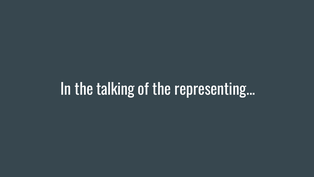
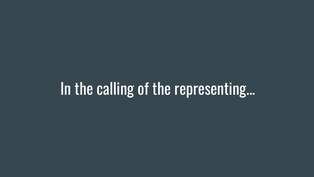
talking: talking -> calling (115, 89)
